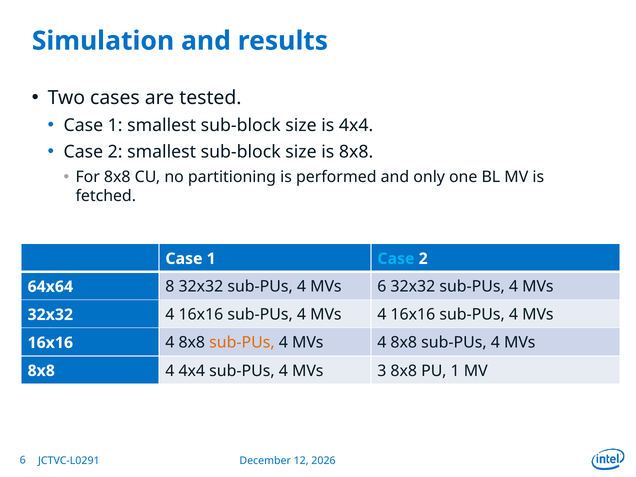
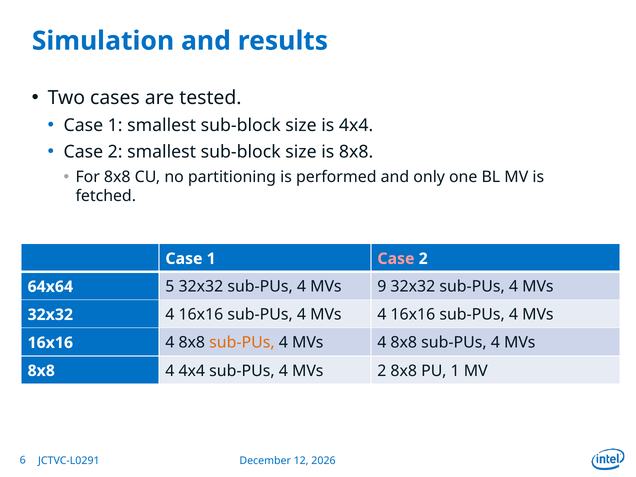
Case colour: light blue -> pink (396, 259)
8: 8 -> 5 (170, 287)
MVs 6: 6 -> 9 (382, 287)
MVs 3: 3 -> 2 (382, 371)
